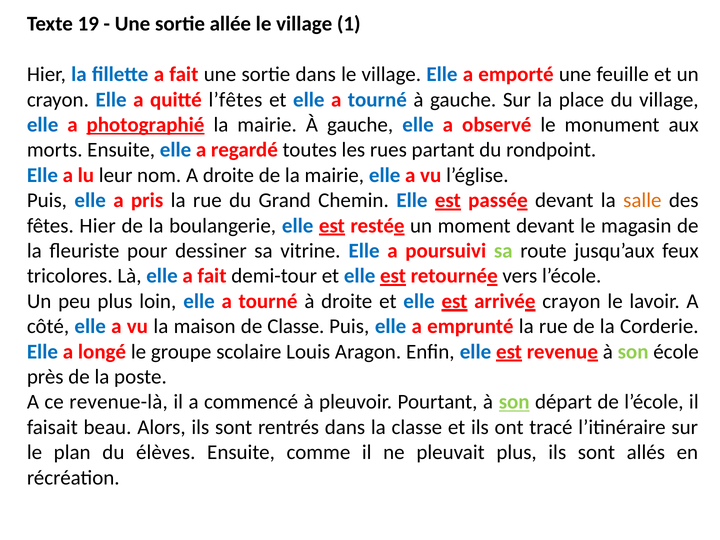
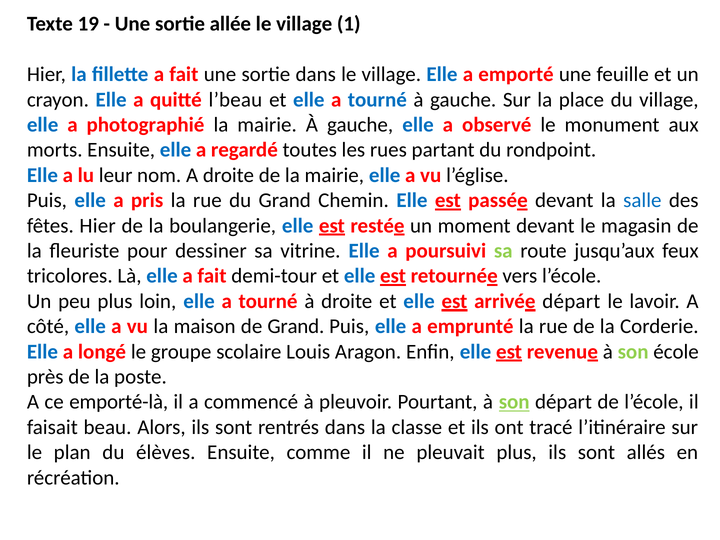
l’fêtes: l’fêtes -> l’beau (235, 100)
photographié underline: present -> none (145, 125)
salle colour: orange -> blue (642, 200)
arrivée crayon: crayon -> départ (571, 301)
de Classe: Classe -> Grand (296, 326)
revenue-là: revenue-là -> emporté-là (119, 402)
